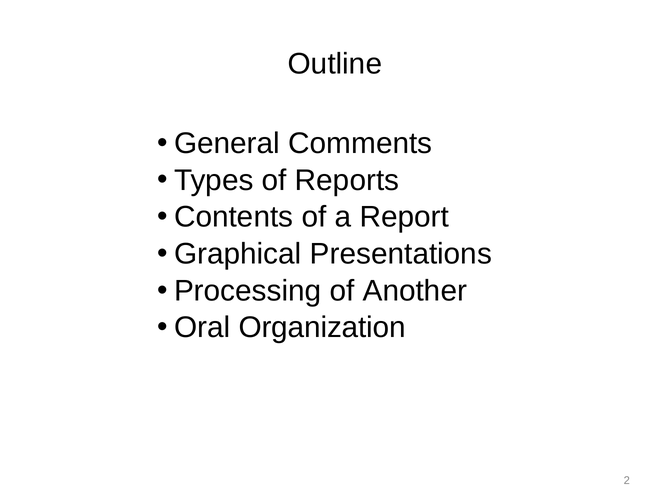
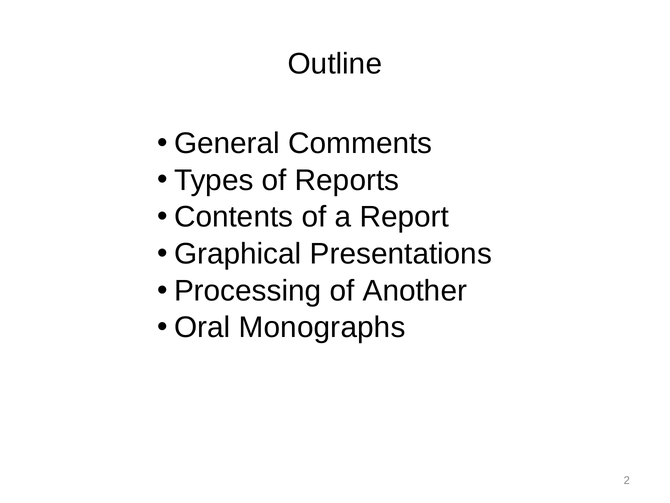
Organization: Organization -> Monographs (322, 327)
